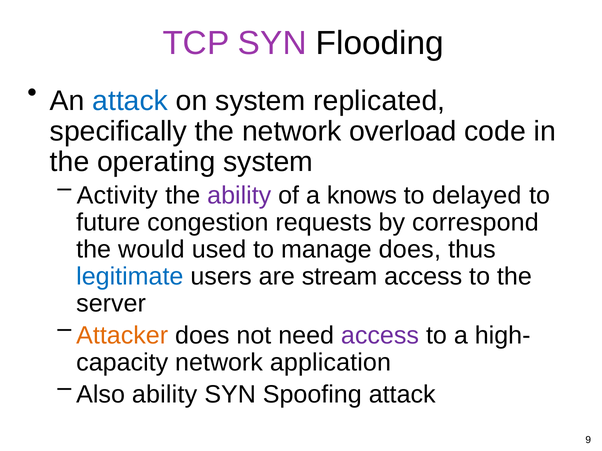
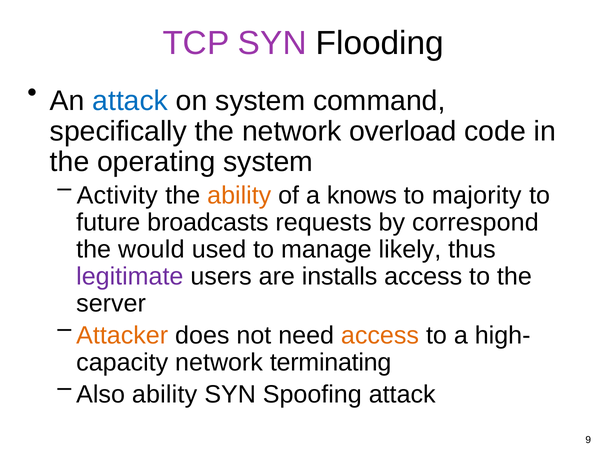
replicated: replicated -> command (379, 101)
ability colour: purple -> orange (239, 195)
delayed: delayed -> majority (477, 195)
congestion: congestion -> broadcasts (208, 223)
manage does: does -> likely (410, 250)
legitimate colour: blue -> purple (130, 277)
stream: stream -> installs (340, 277)
access colour: purple -> orange (380, 336)
application: application -> terminating (331, 363)
